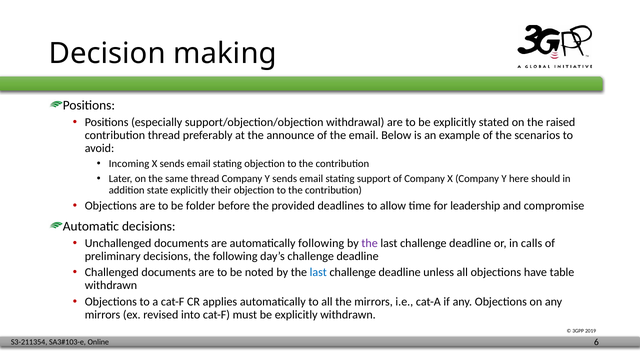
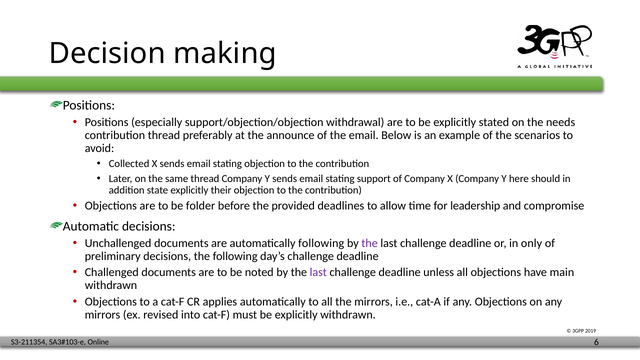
raised: raised -> needs (561, 122)
Incoming: Incoming -> Collected (129, 164)
calls: calls -> only (532, 243)
last colour: blue -> purple (318, 272)
table: table -> main (562, 272)
